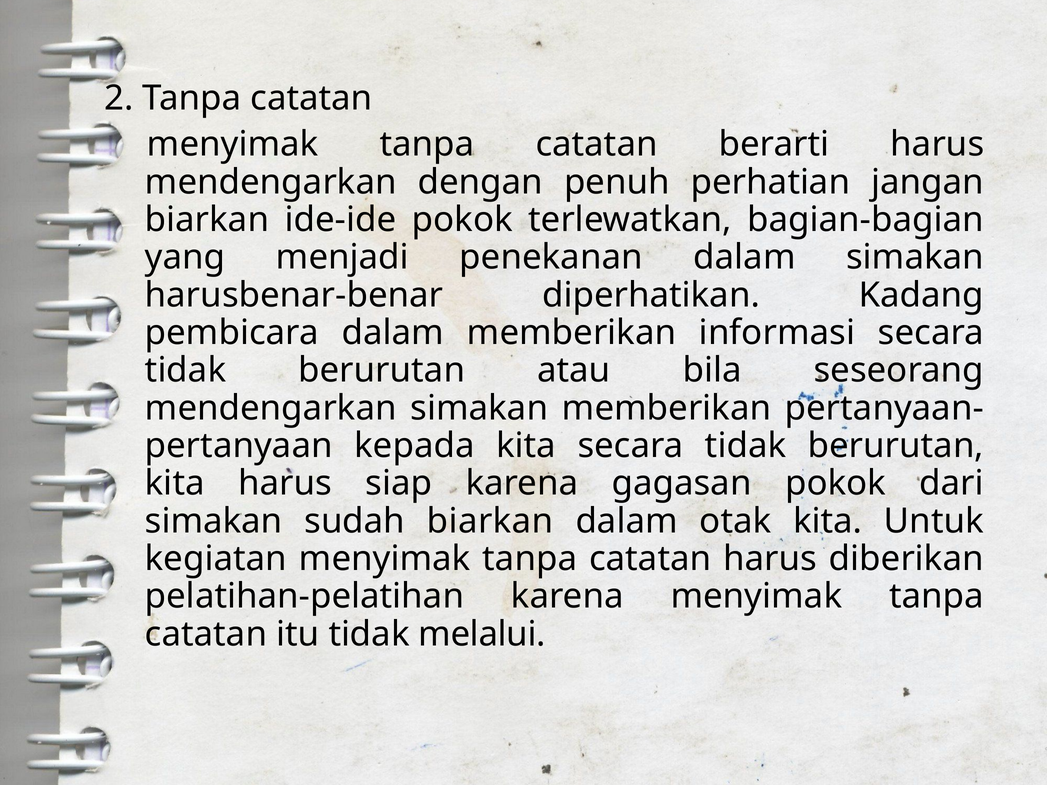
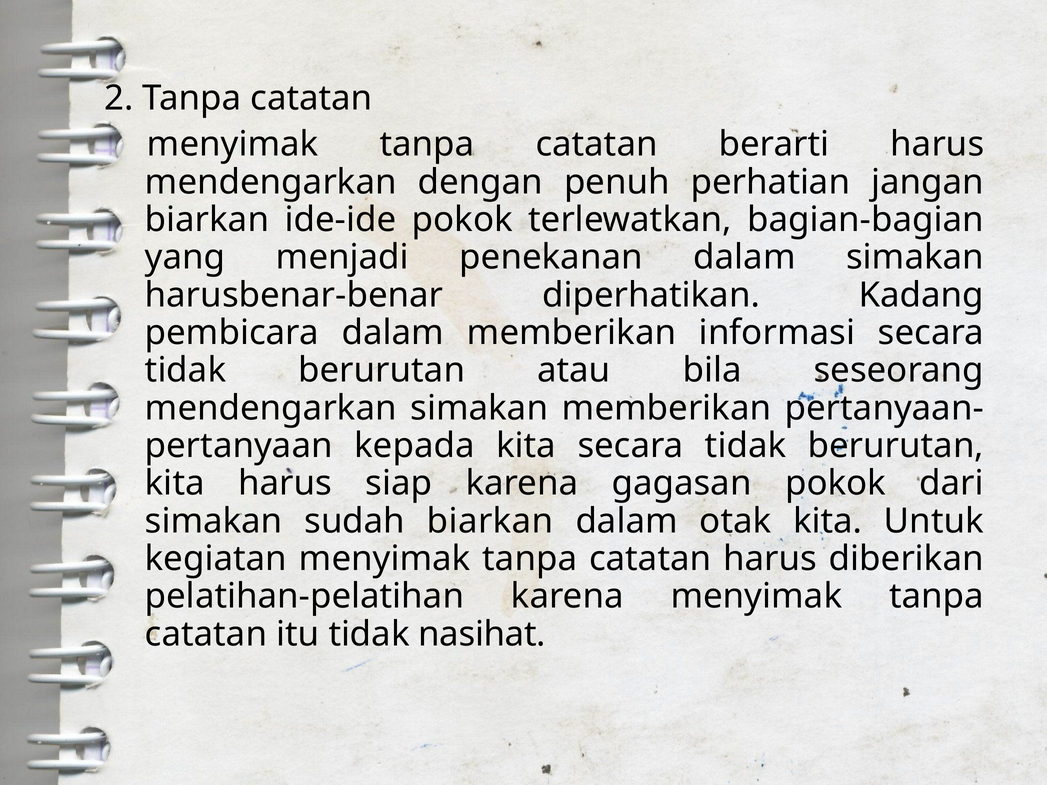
melalui: melalui -> nasihat (482, 634)
